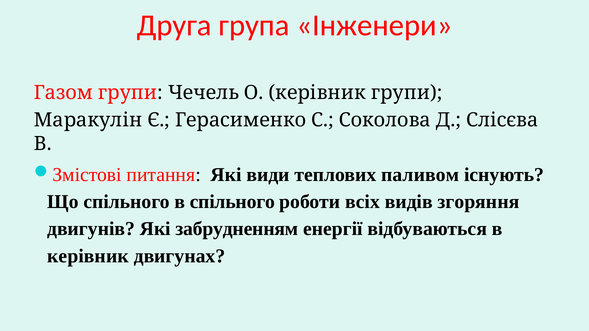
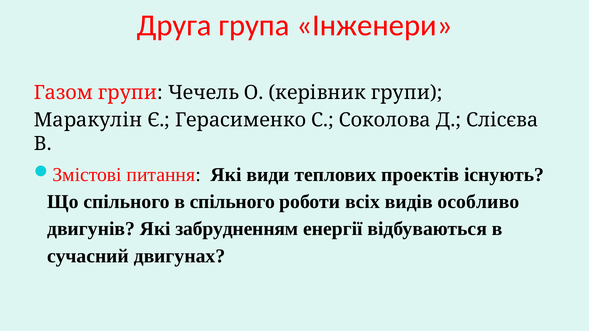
паливом: паливом -> проектів (420, 175)
згоряння: згоряння -> особливо (478, 202)
керівник: керівник -> сучасний (88, 256)
